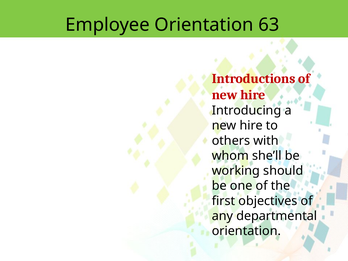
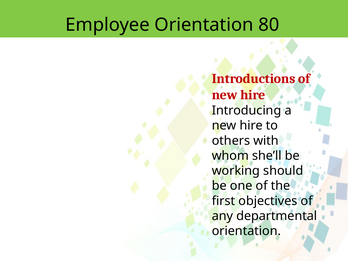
63: 63 -> 80 (269, 25)
